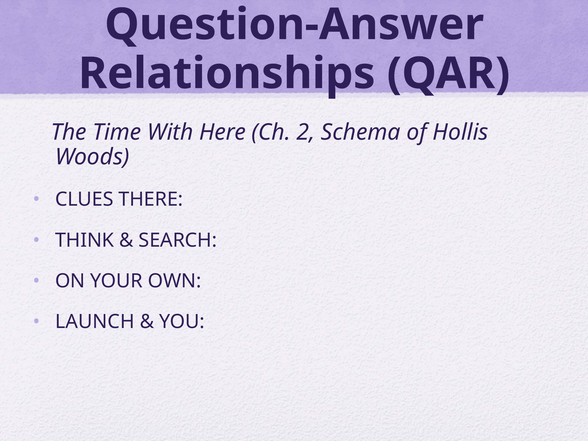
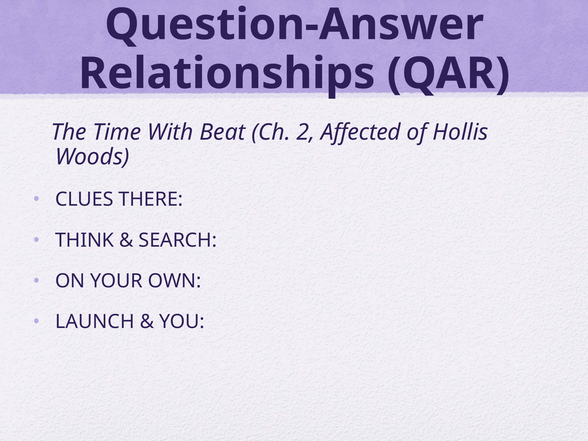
Here: Here -> Beat (222, 132)
Schema: Schema -> Affected (361, 132)
